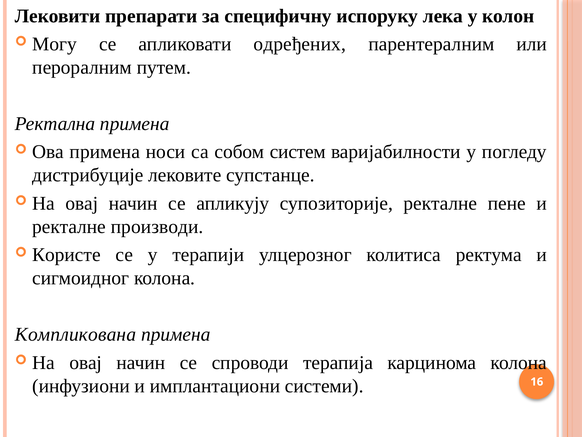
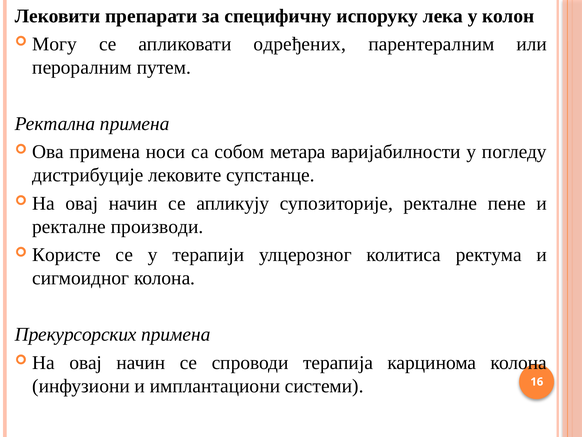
систем: систем -> метара (298, 152)
Компликована: Компликована -> Прекурсорских (76, 334)
